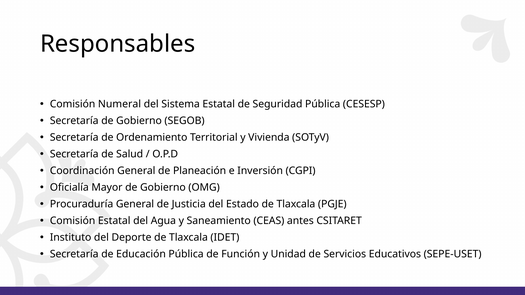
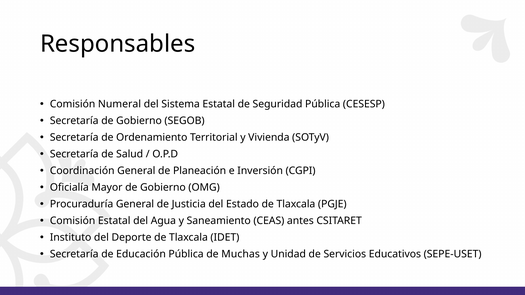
Función: Función -> Muchas (241, 254)
